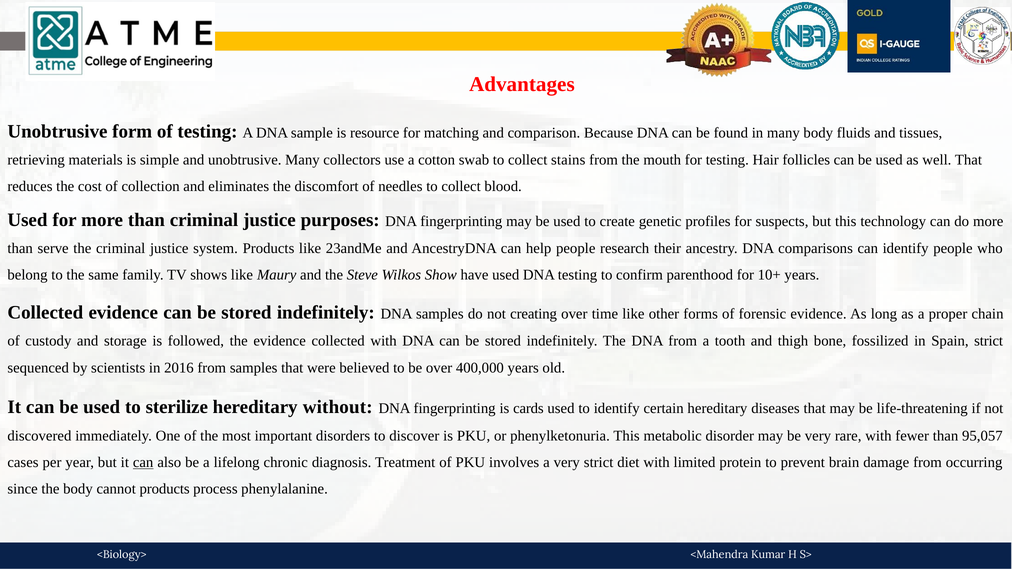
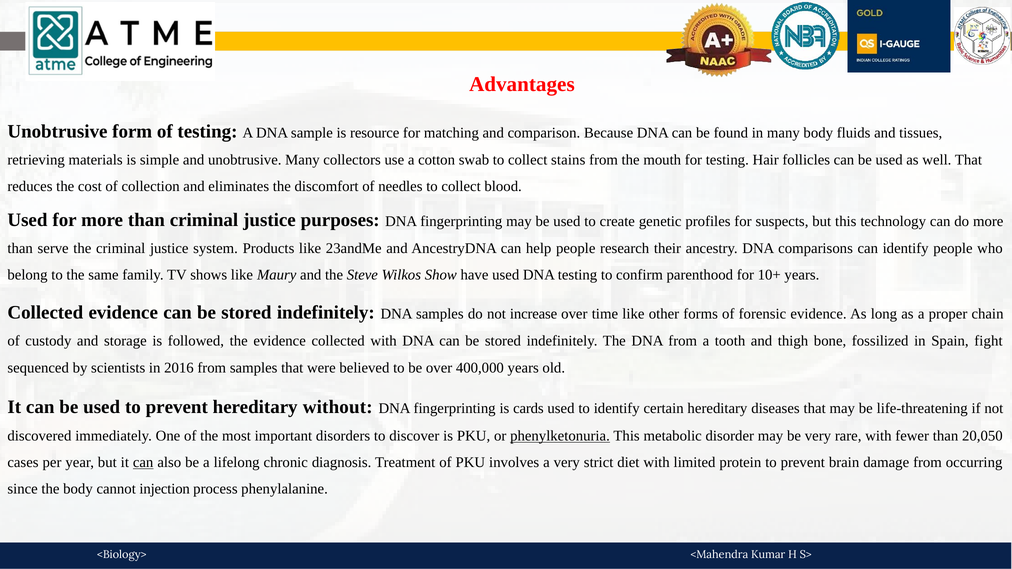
creating: creating -> increase (534, 314)
Spain strict: strict -> fight (988, 341)
used to sterilize: sterilize -> prevent (177, 407)
phenylketonuria underline: none -> present (560, 436)
95,057: 95,057 -> 20,050 (982, 436)
cannot products: products -> injection (165, 489)
